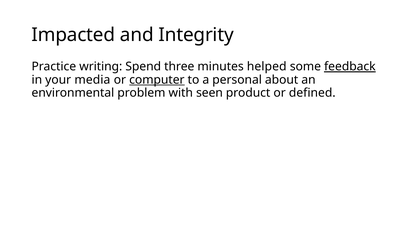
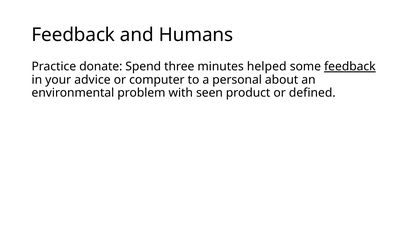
Impacted: Impacted -> Feedback (73, 35)
Integrity: Integrity -> Humans (196, 35)
writing: writing -> donate (101, 67)
media: media -> advice (92, 80)
computer underline: present -> none (157, 80)
